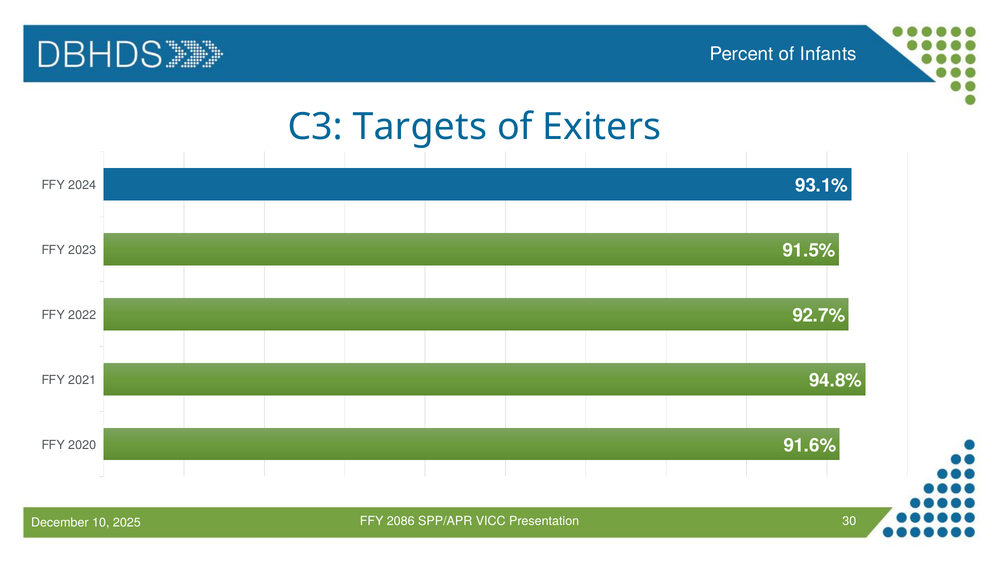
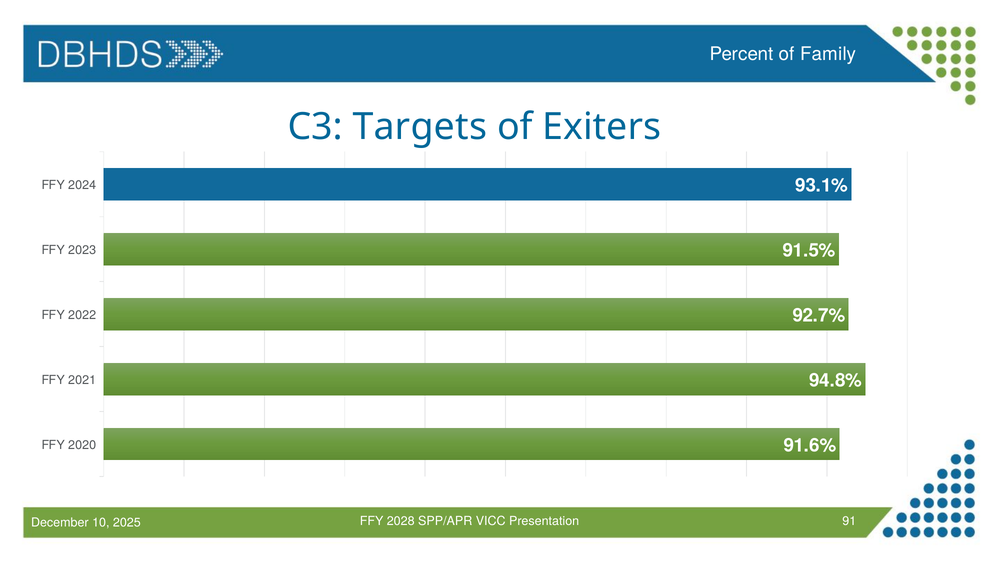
Infants: Infants -> Family (828, 54)
2086: 2086 -> 2028 (401, 522)
30: 30 -> 91 (849, 522)
